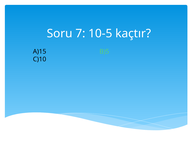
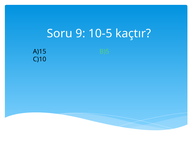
7: 7 -> 9 (80, 34)
